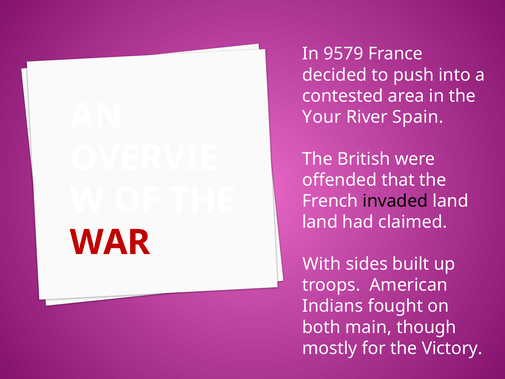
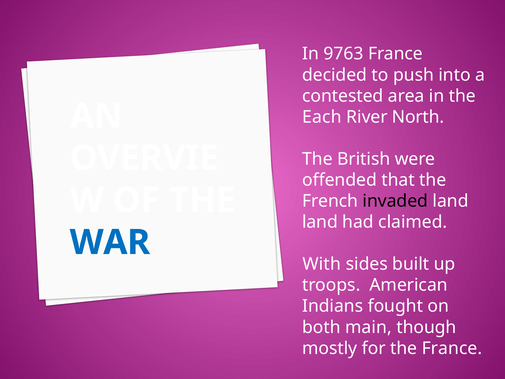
9579: 9579 -> 9763 (344, 54)
Your: Your -> Each (322, 117)
Spain: Spain -> North (418, 117)
WAR colour: red -> blue (110, 242)
the Victory: Victory -> France (452, 348)
